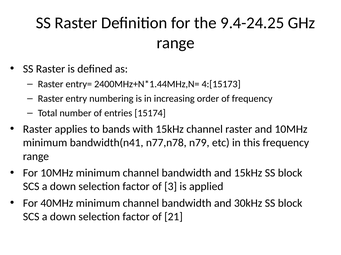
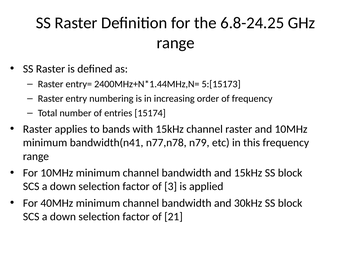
9.4-24.25: 9.4-24.25 -> 6.8-24.25 (252, 23)
4:[15173: 4:[15173 -> 5:[15173 (221, 84)
